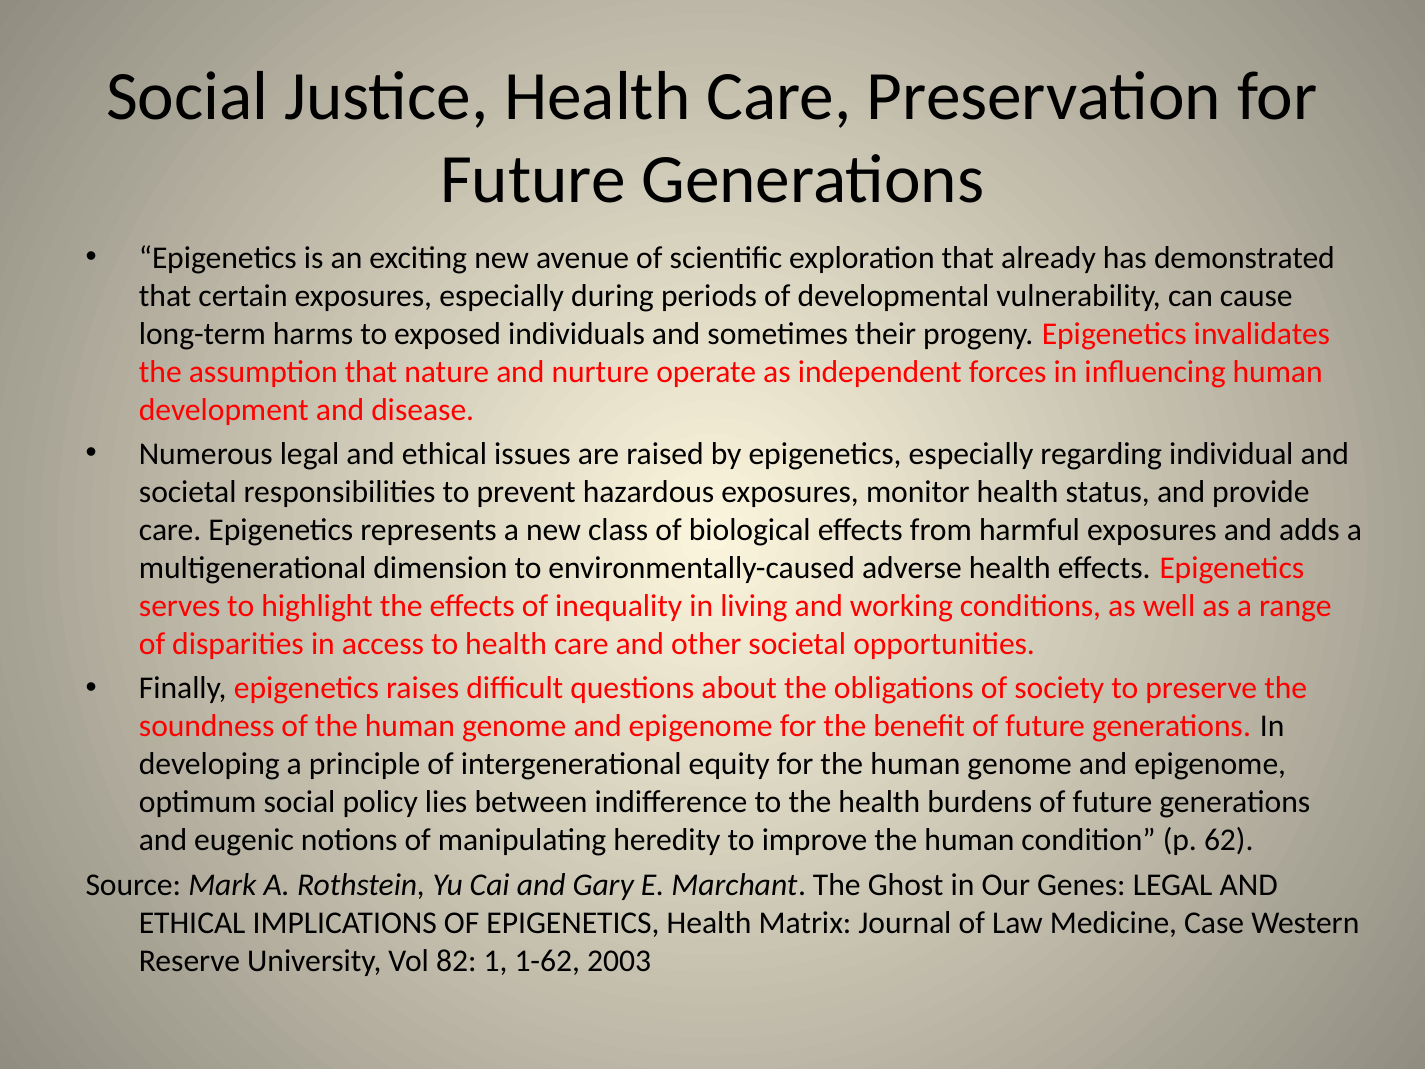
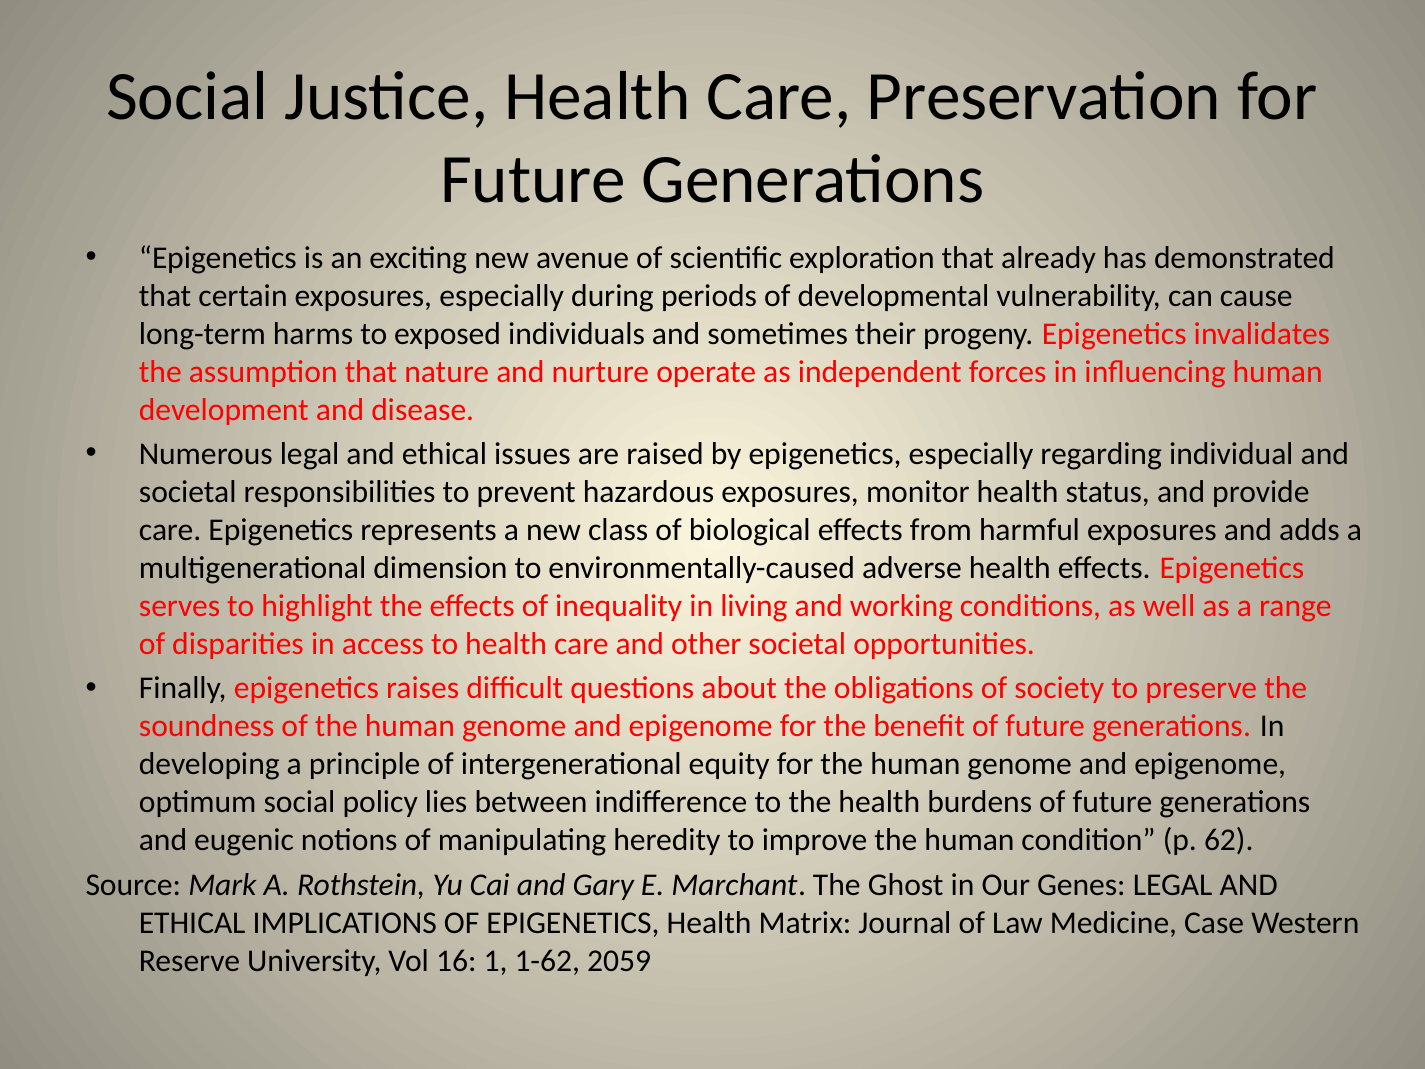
82: 82 -> 16 (456, 961)
2003: 2003 -> 2059 (619, 961)
